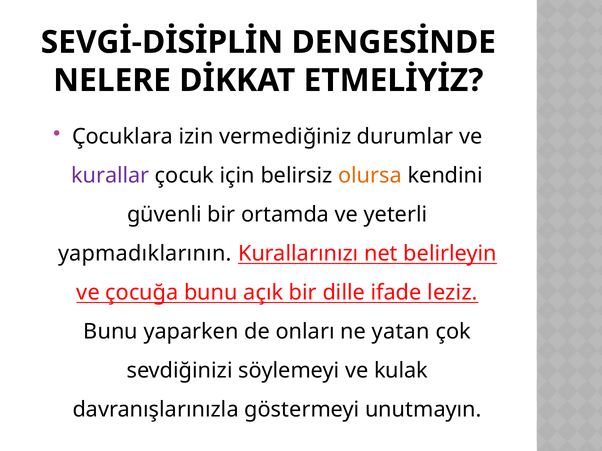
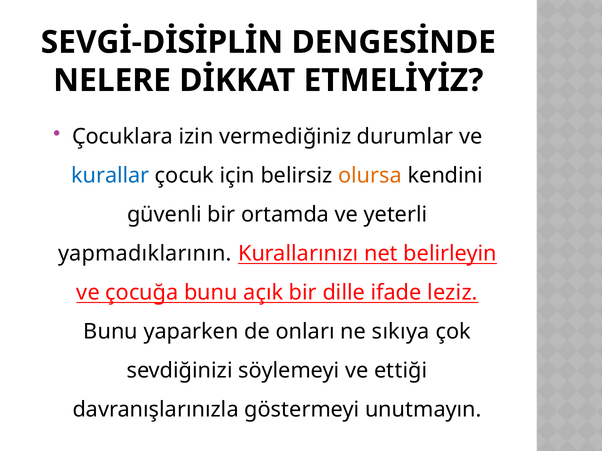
kurallar colour: purple -> blue (110, 176)
yatan: yatan -> sıkıya (401, 332)
kulak: kulak -> ettiği (401, 371)
